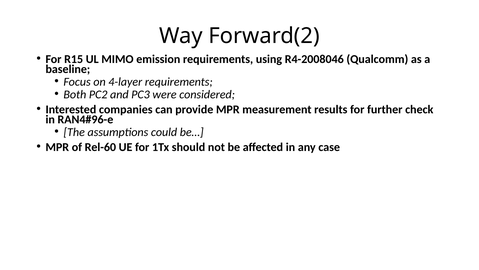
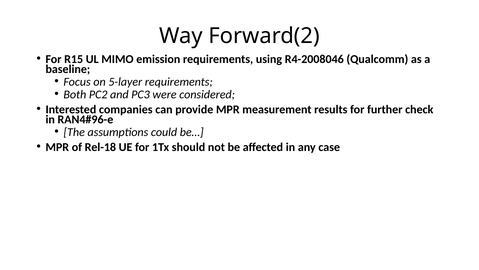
4-layer: 4-layer -> 5-layer (125, 82)
Rel-60: Rel-60 -> Rel-18 (100, 147)
